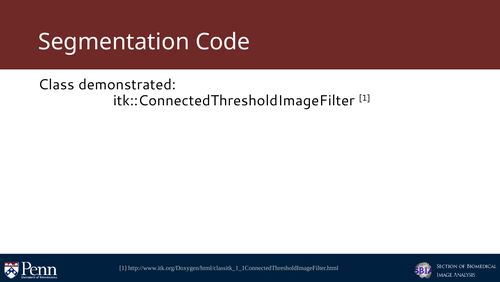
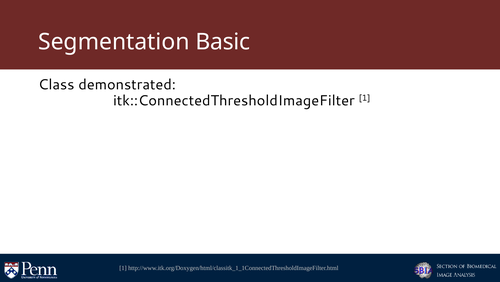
Code: Code -> Basic (223, 42)
